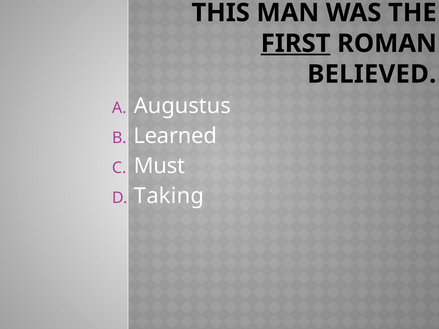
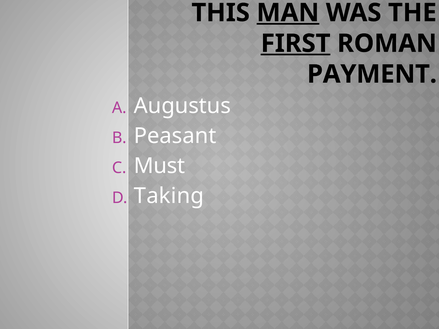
MAN underline: none -> present (288, 13)
BELIEVED: BELIEVED -> PAYMENT (372, 74)
Learned: Learned -> Peasant (175, 136)
